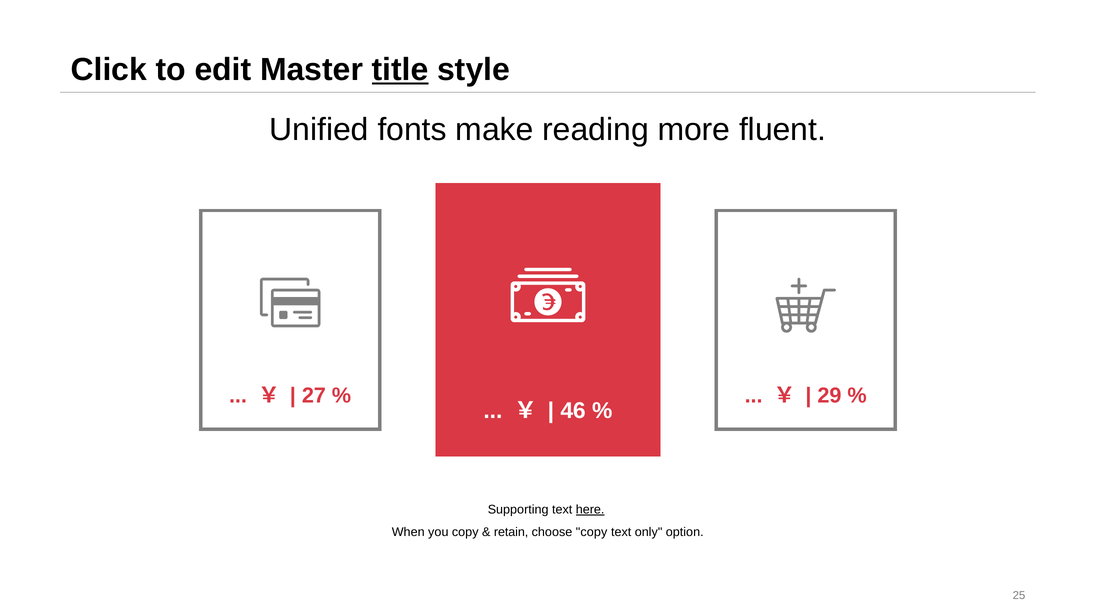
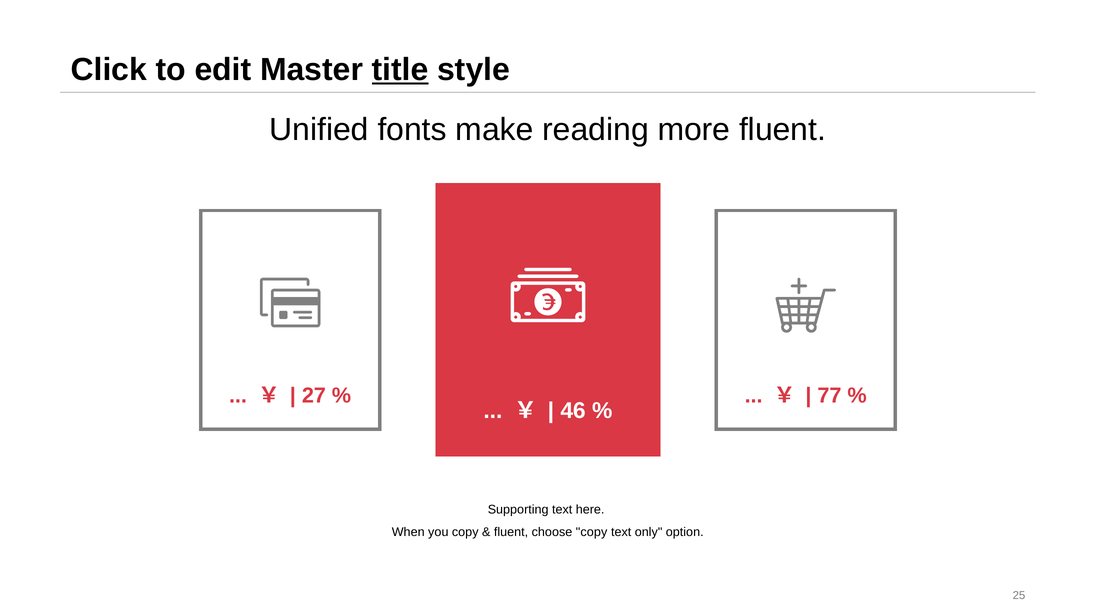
29: 29 -> 77 (829, 396)
here underline: present -> none (590, 510)
retain: retain -> fluent (511, 533)
